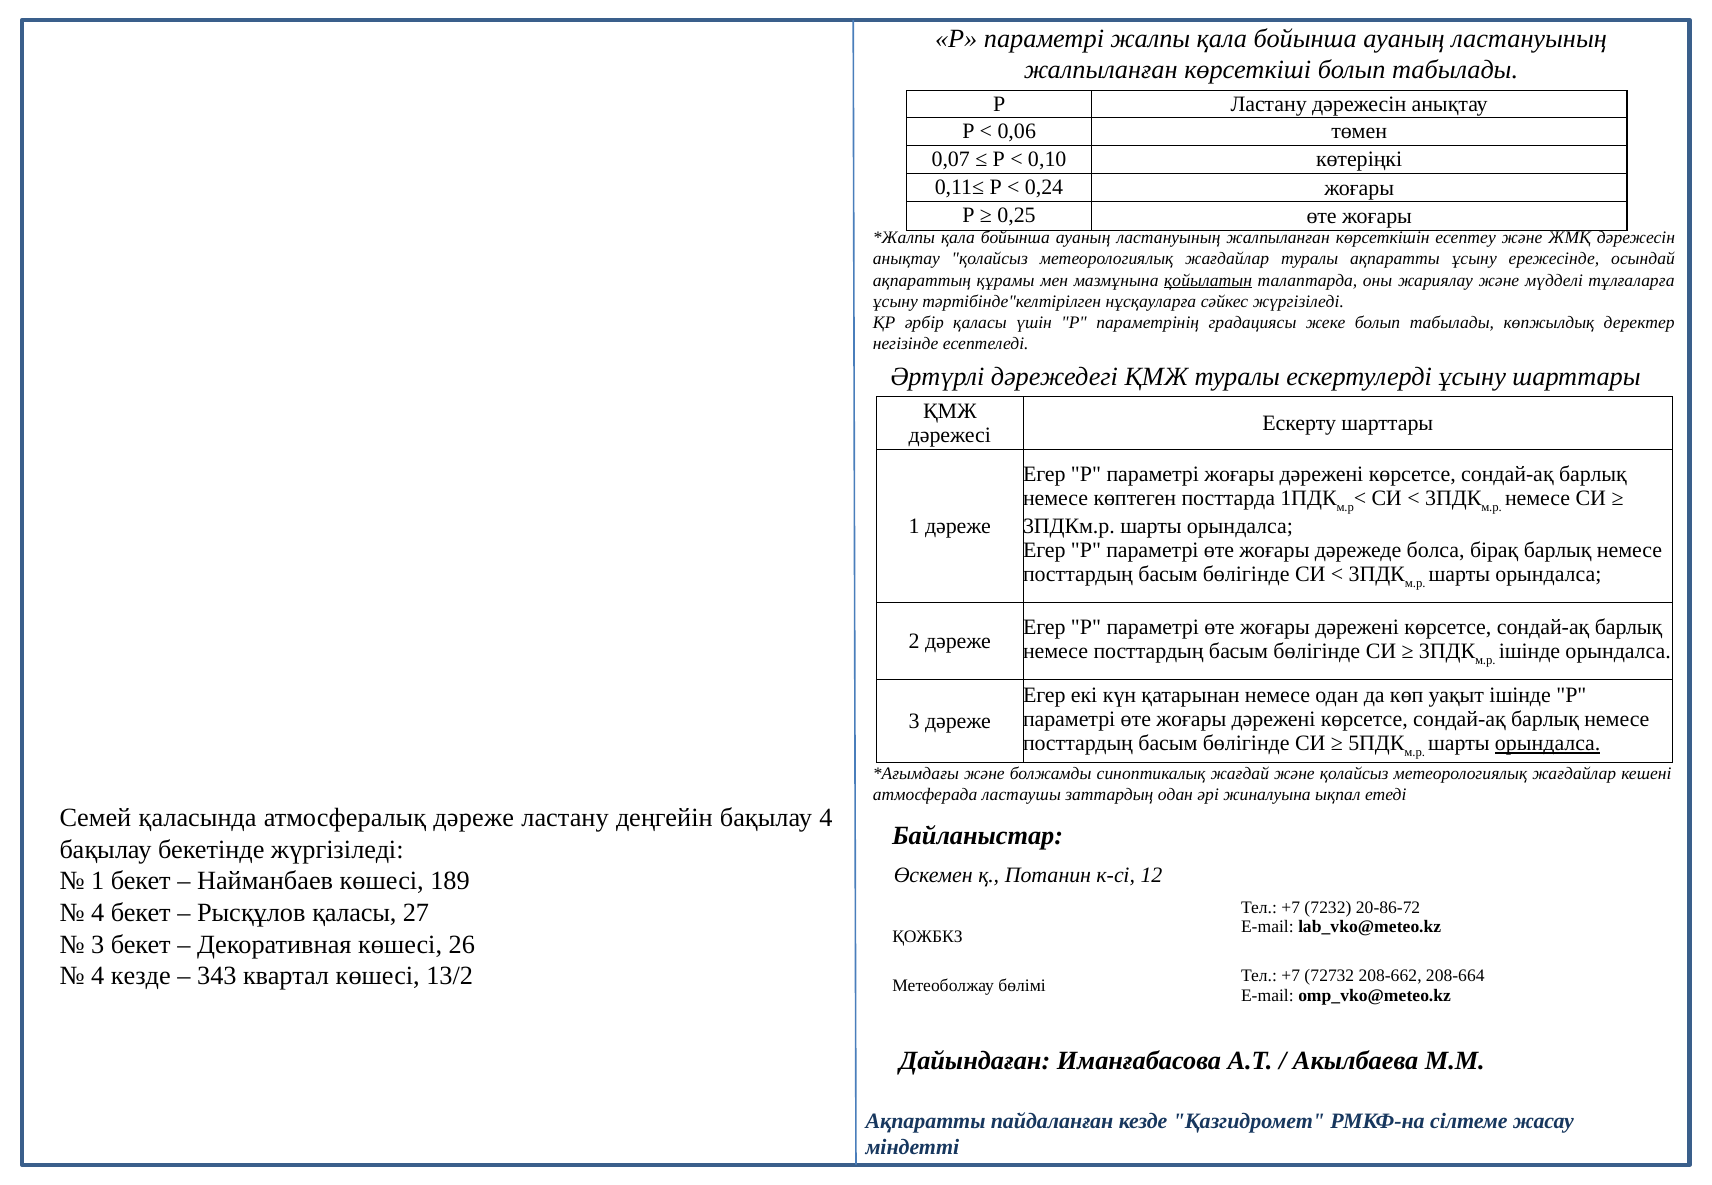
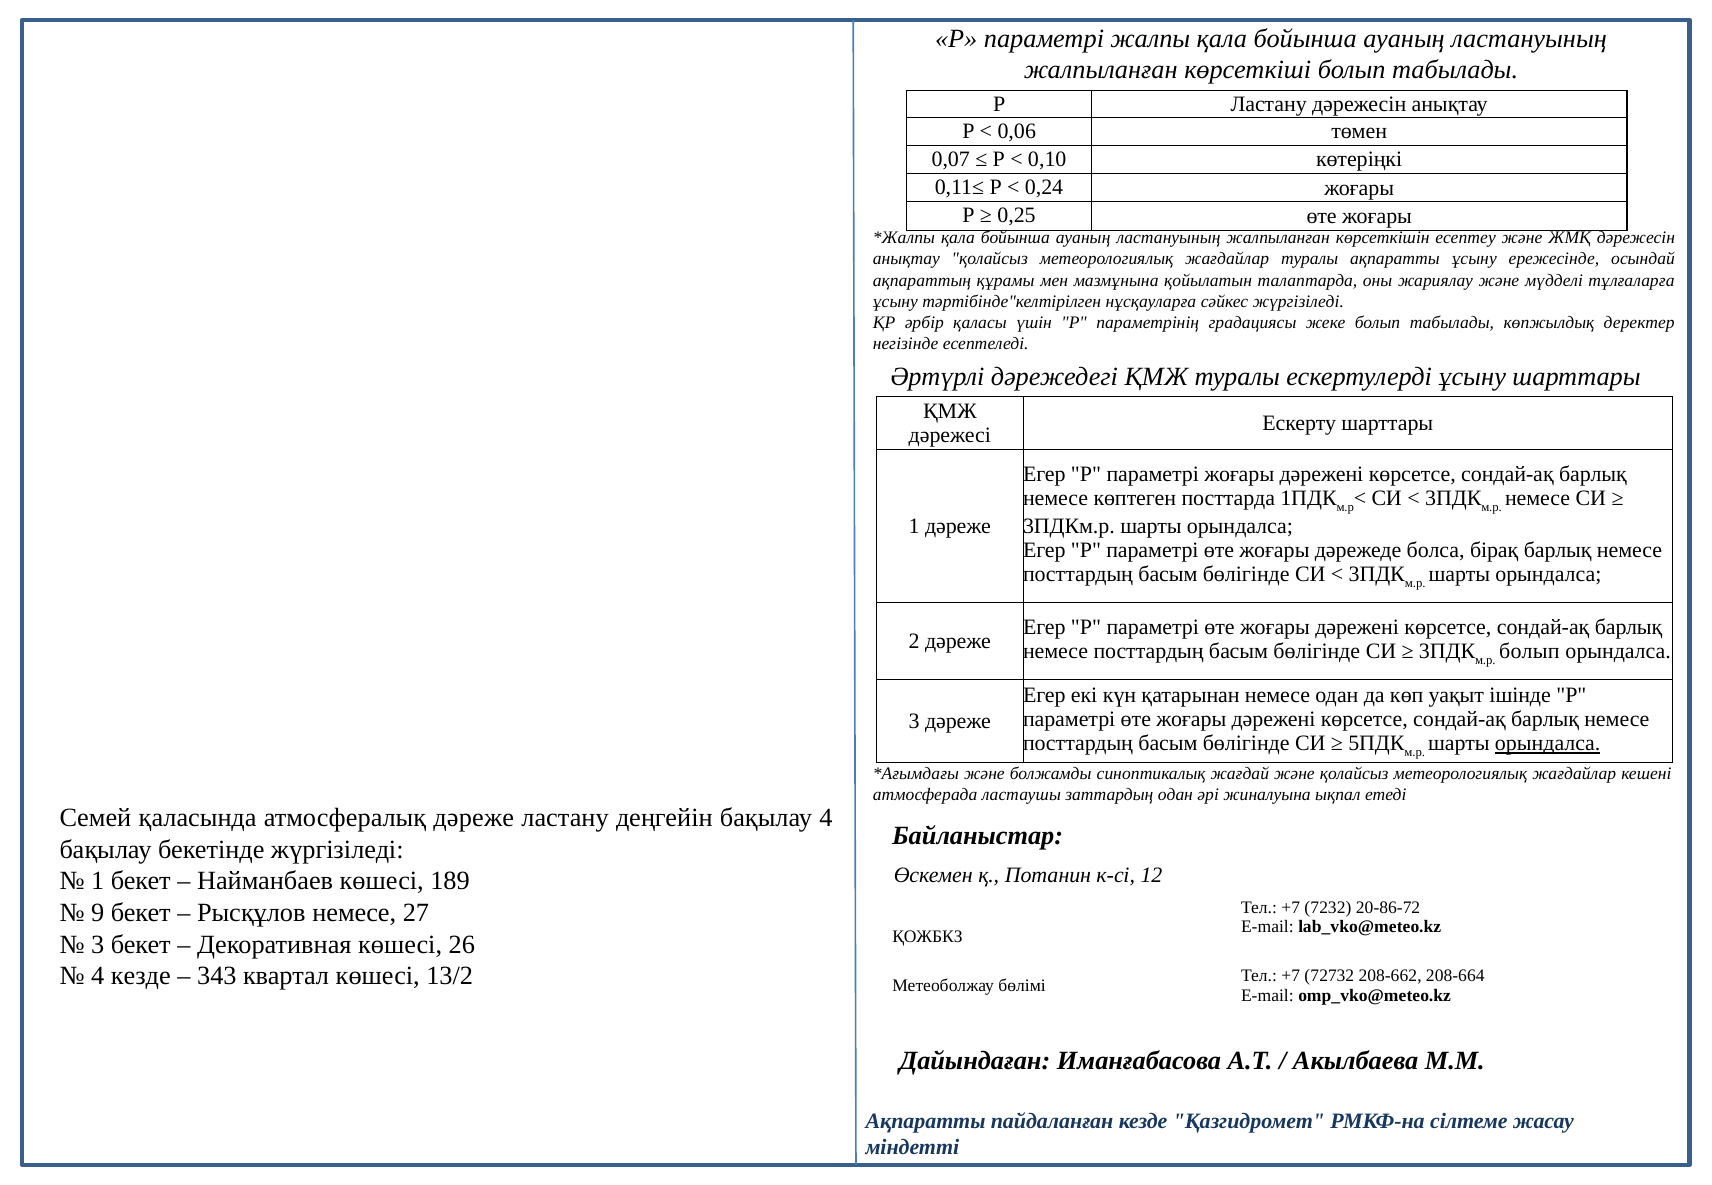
қойылатын underline: present -> none (1208, 280)
ішінде: ішінде -> болып (1529, 652)
4: 4 -> 9 (98, 913)
Рысқұлов қаласы: қаласы -> немесе (354, 913)
